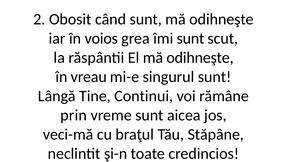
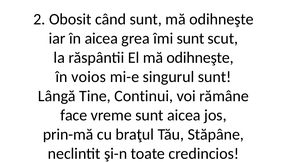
în voios: voios -> aicea (101, 38)
vreau: vreau -> voios (89, 77)
prin: prin -> face (74, 115)
veci-mă: veci-mă -> prin-mă (68, 134)
